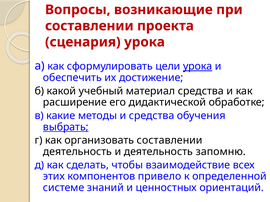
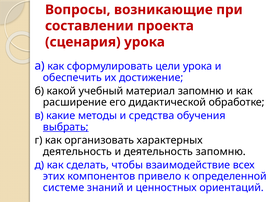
урока underline: present -> none (198, 66)
материал средства: средства -> запомню (201, 91)
организовать составлении: составлении -> характерных (170, 141)
